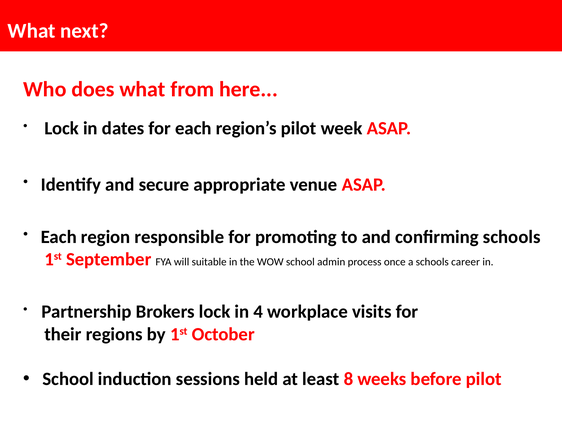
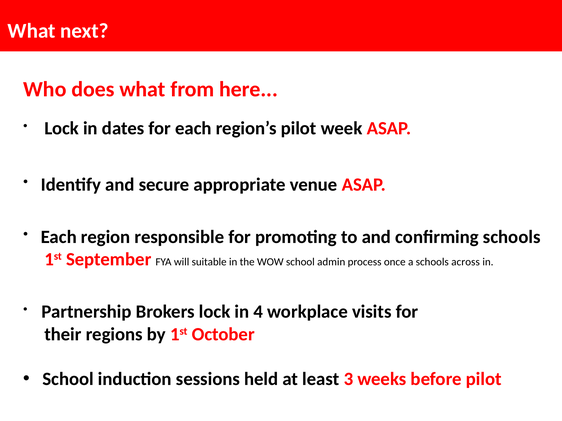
career: career -> across (466, 262)
8: 8 -> 3 (348, 380)
